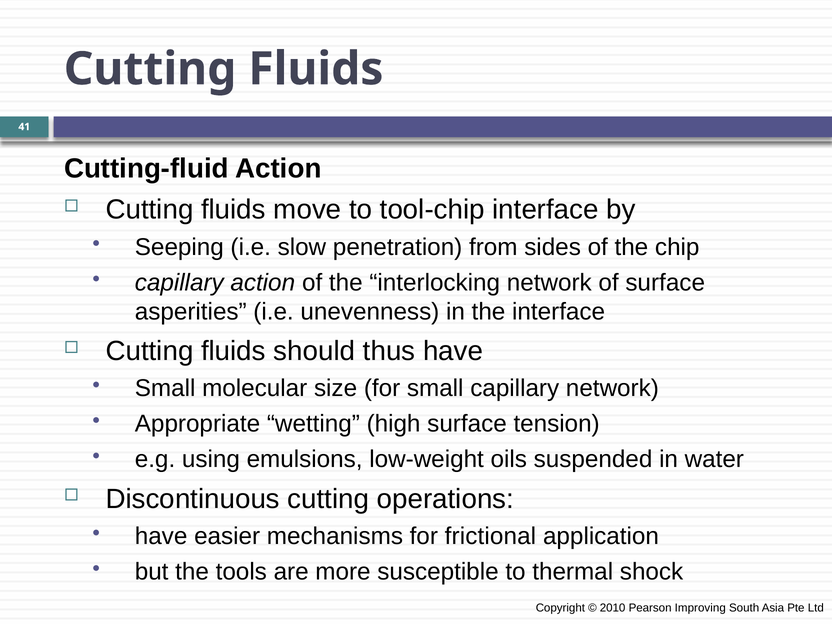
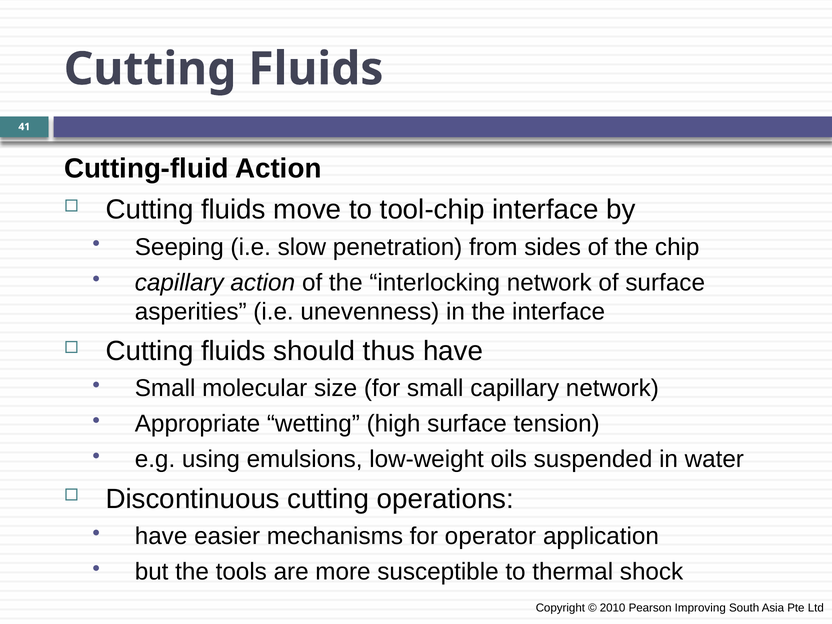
frictional: frictional -> operator (490, 536)
